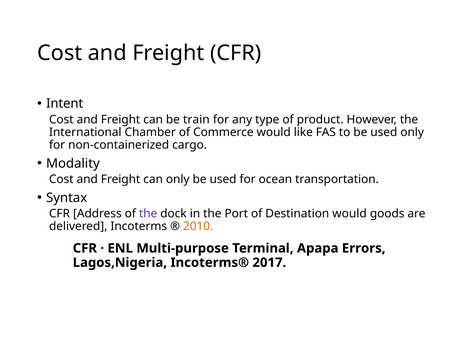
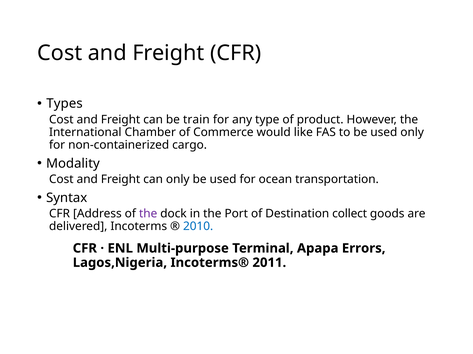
Intent: Intent -> Types (65, 104)
Destination would: would -> collect (350, 214)
2010 colour: orange -> blue (198, 227)
2017: 2017 -> 2011 (269, 263)
